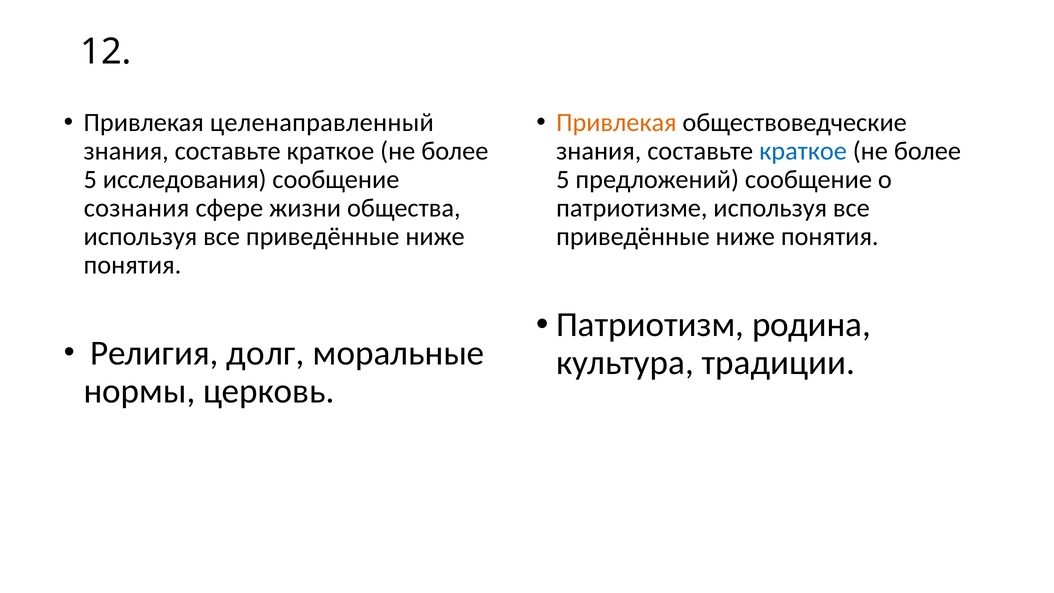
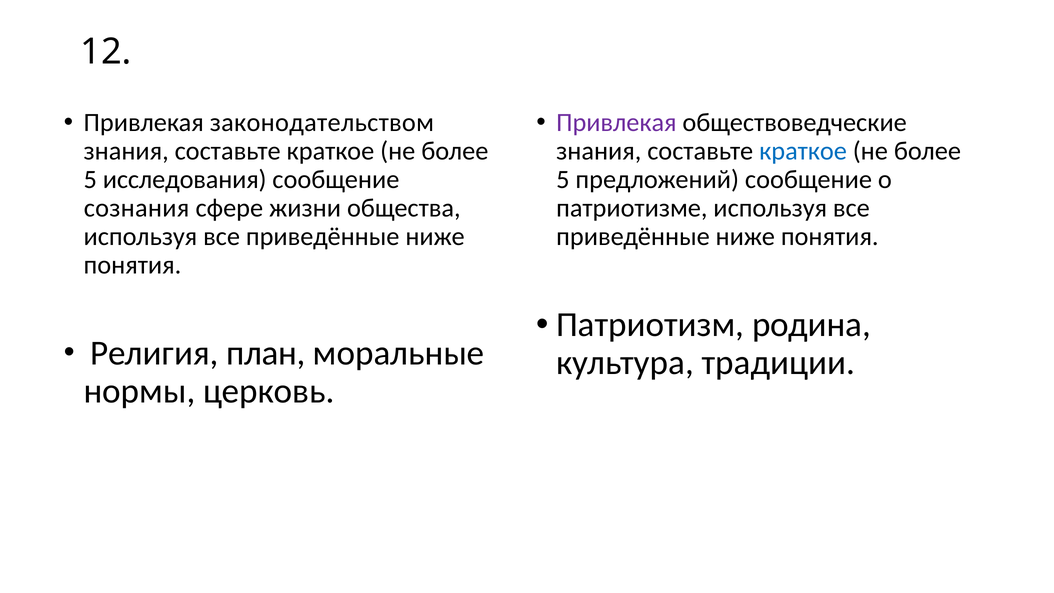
целенаправленный: целенаправленный -> законодательством (322, 123)
Привлекая colour: orange -> purple (616, 123)
долг: долг -> план (266, 353)
